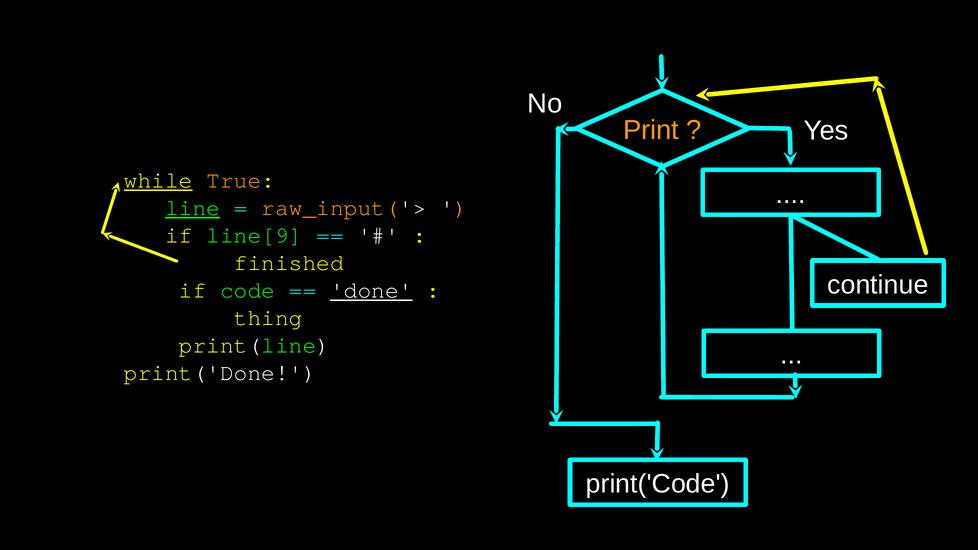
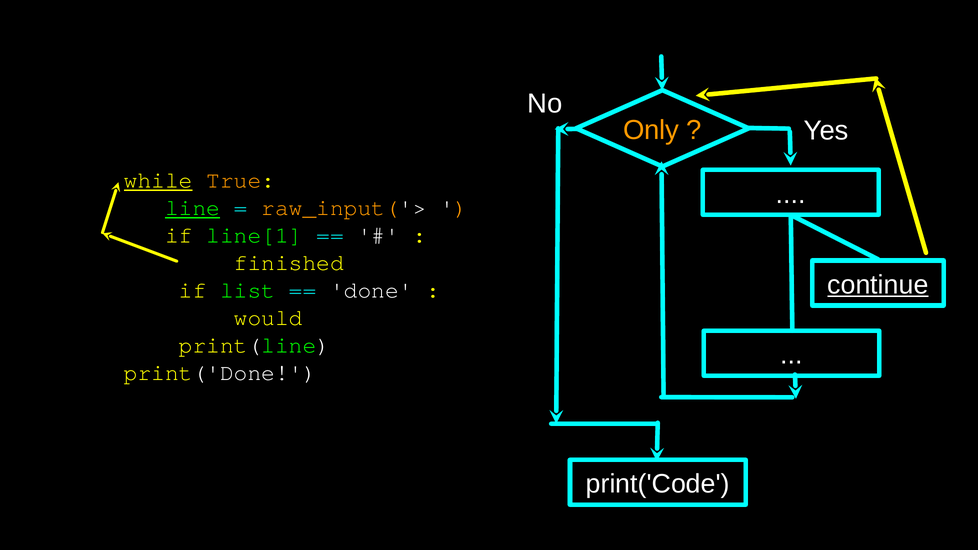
Print: Print -> Only (651, 130)
line[9: line[9 -> line[1 (254, 235)
continue underline: none -> present (878, 285)
code: code -> list (248, 290)
done underline: present -> none (371, 290)
thing: thing -> would (268, 318)
